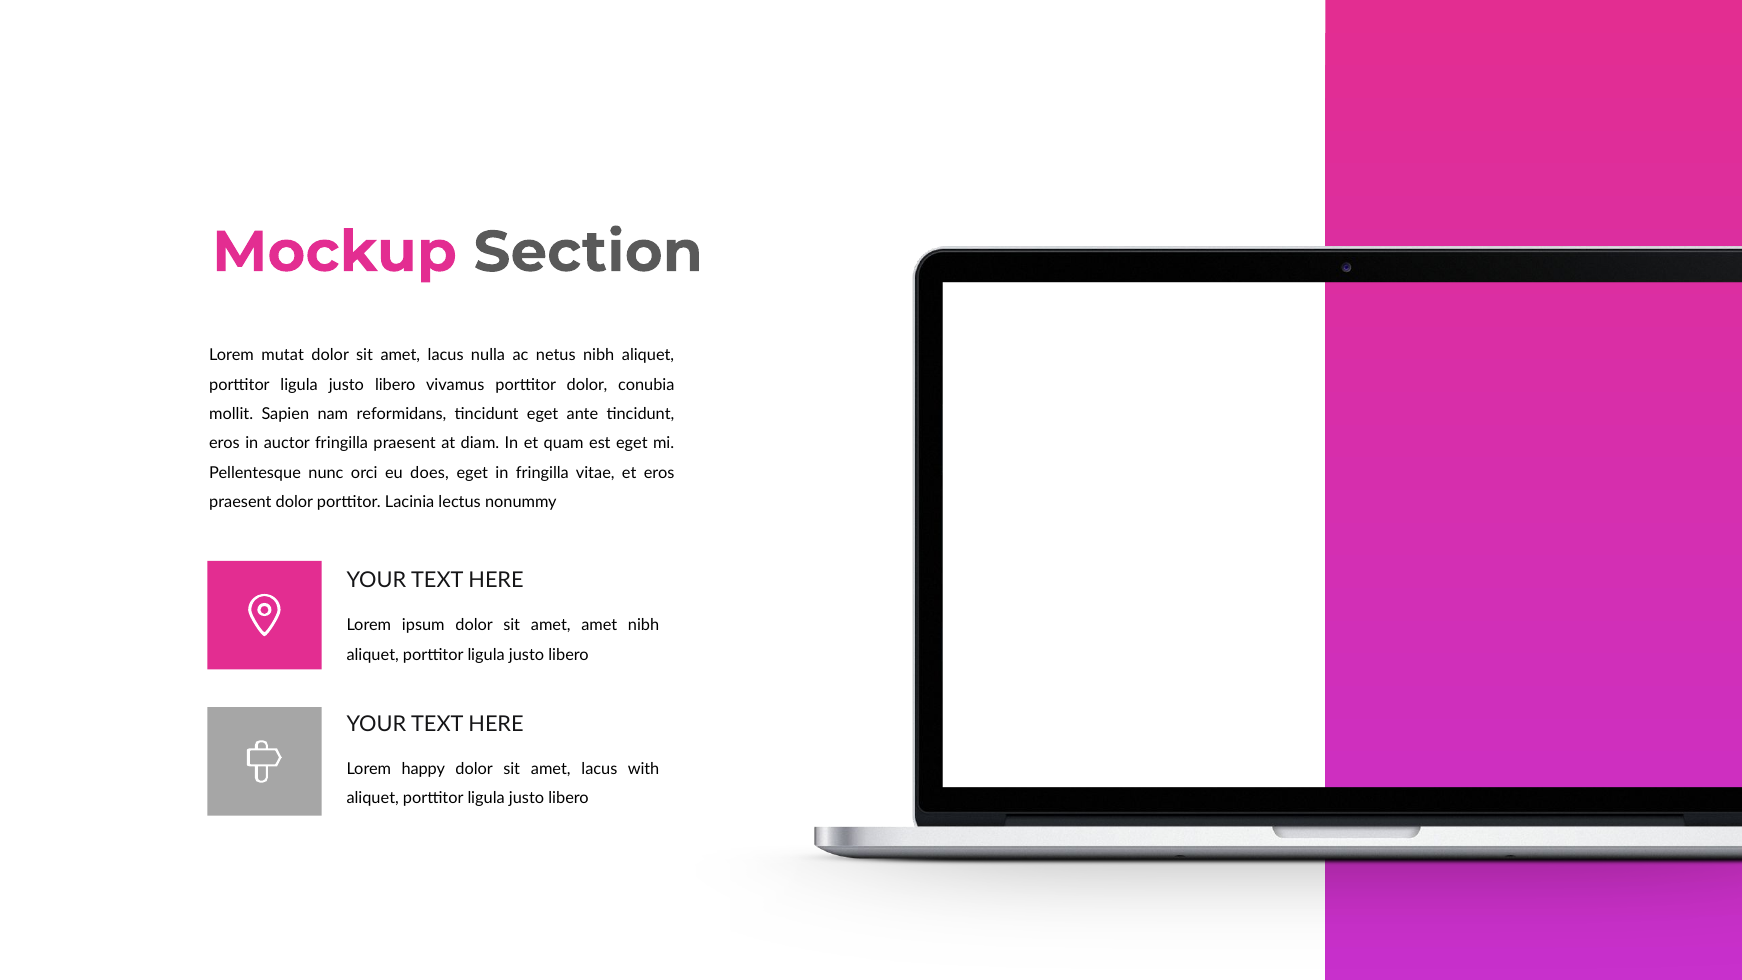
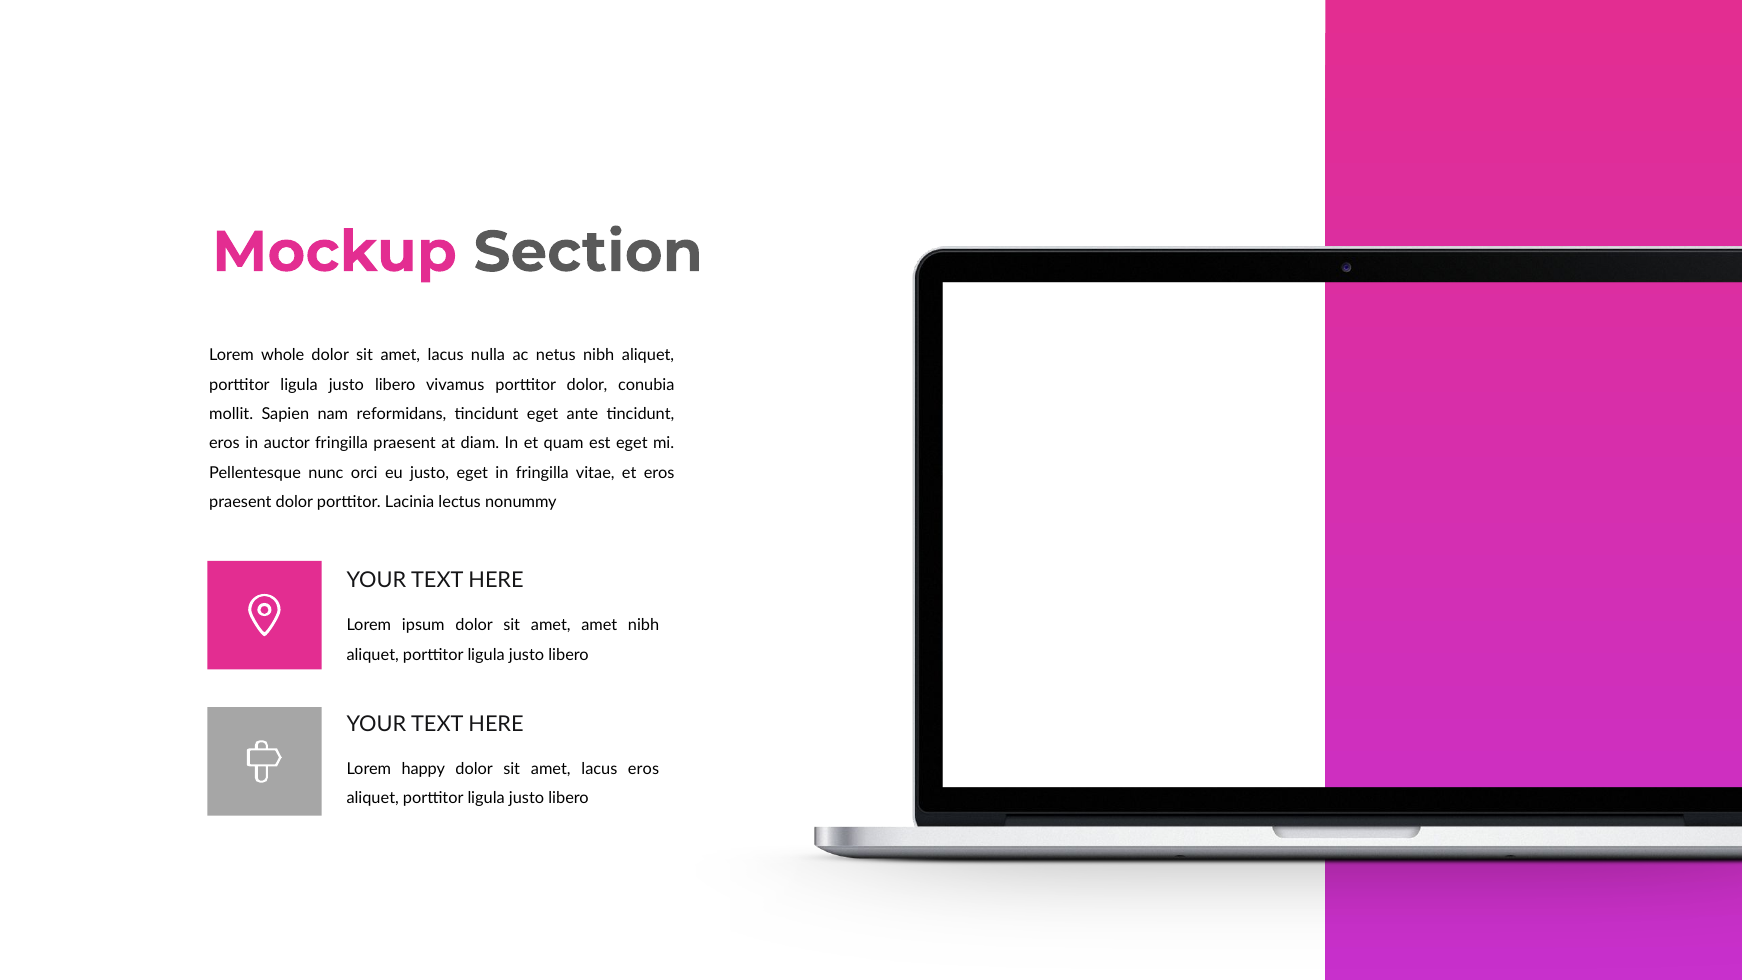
mutat: mutat -> whole (283, 355)
eu does: does -> justo (430, 473)
lacus with: with -> eros (644, 769)
